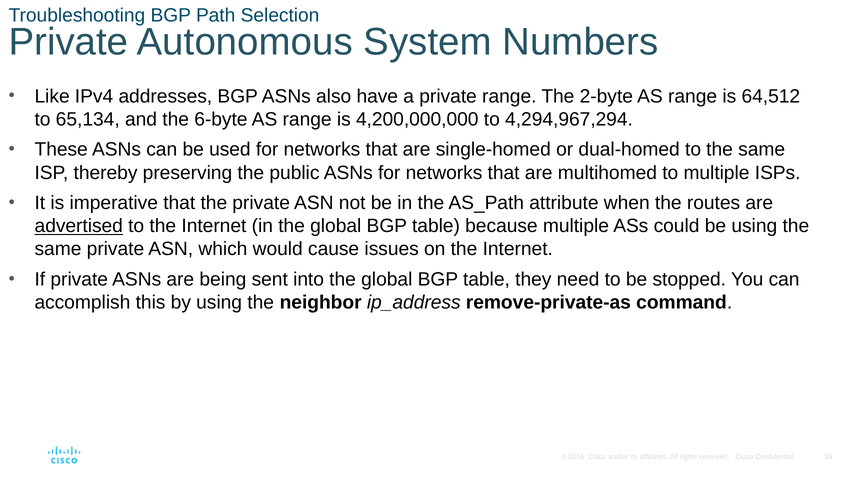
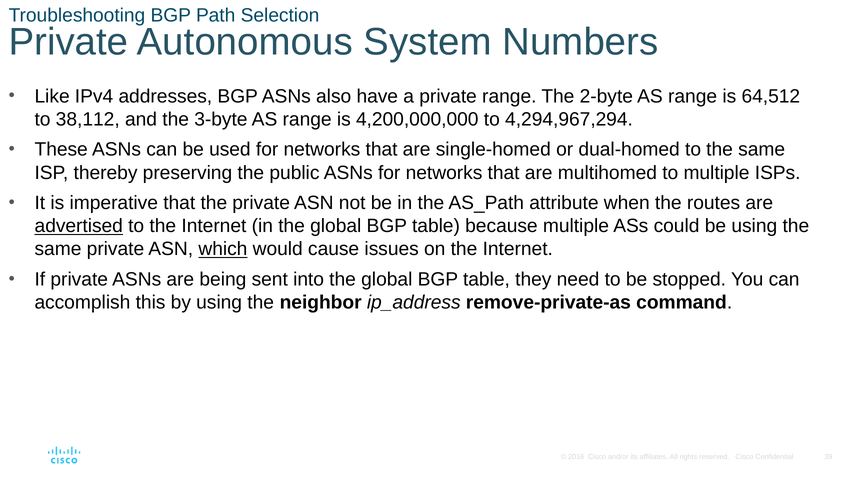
65,134: 65,134 -> 38,112 (88, 119)
6-byte: 6-byte -> 3-byte (221, 119)
which underline: none -> present (223, 249)
